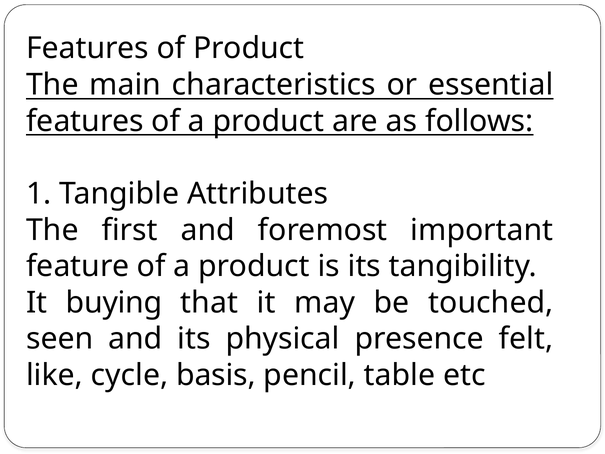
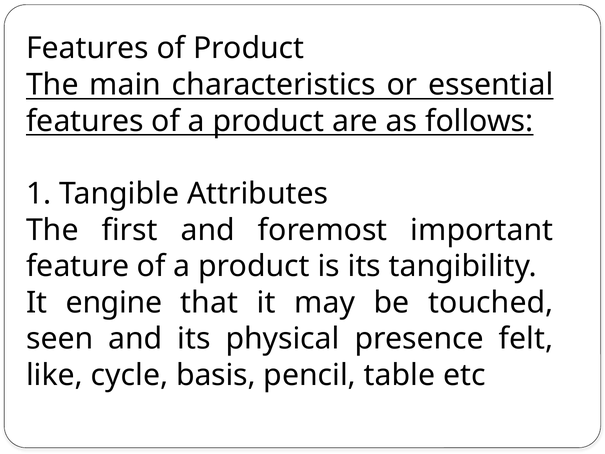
buying: buying -> engine (114, 303)
